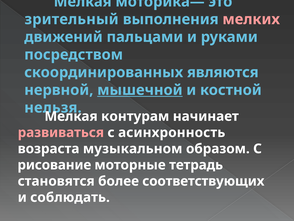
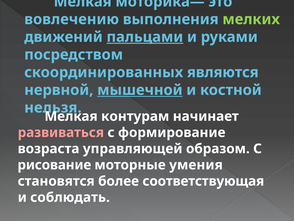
зрительный: зрительный -> вовлечению (72, 19)
мелких colour: pink -> light green (251, 19)
пальцами underline: none -> present (145, 37)
асинхронность: асинхронность -> формирование (172, 132)
музыкальном: музыкальном -> управляющей (133, 148)
тетрадь: тетрадь -> умения (196, 165)
соответствующих: соответствующих -> соответствующая (203, 181)
